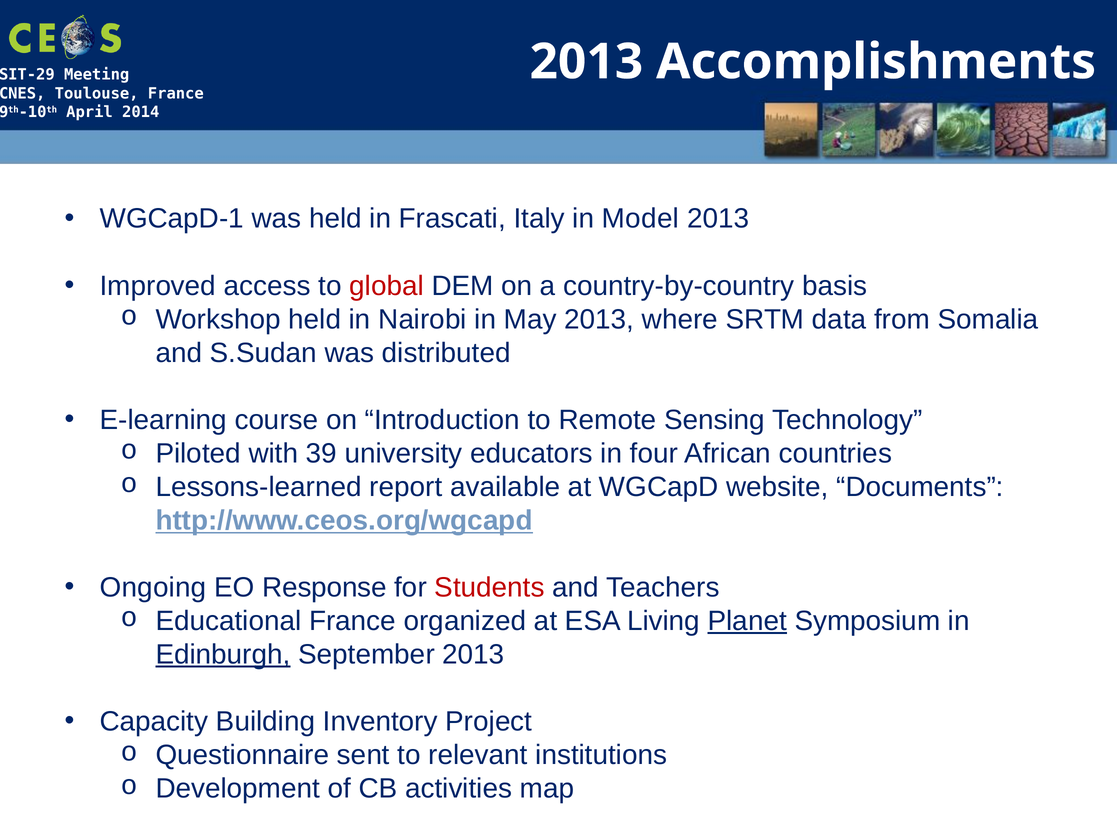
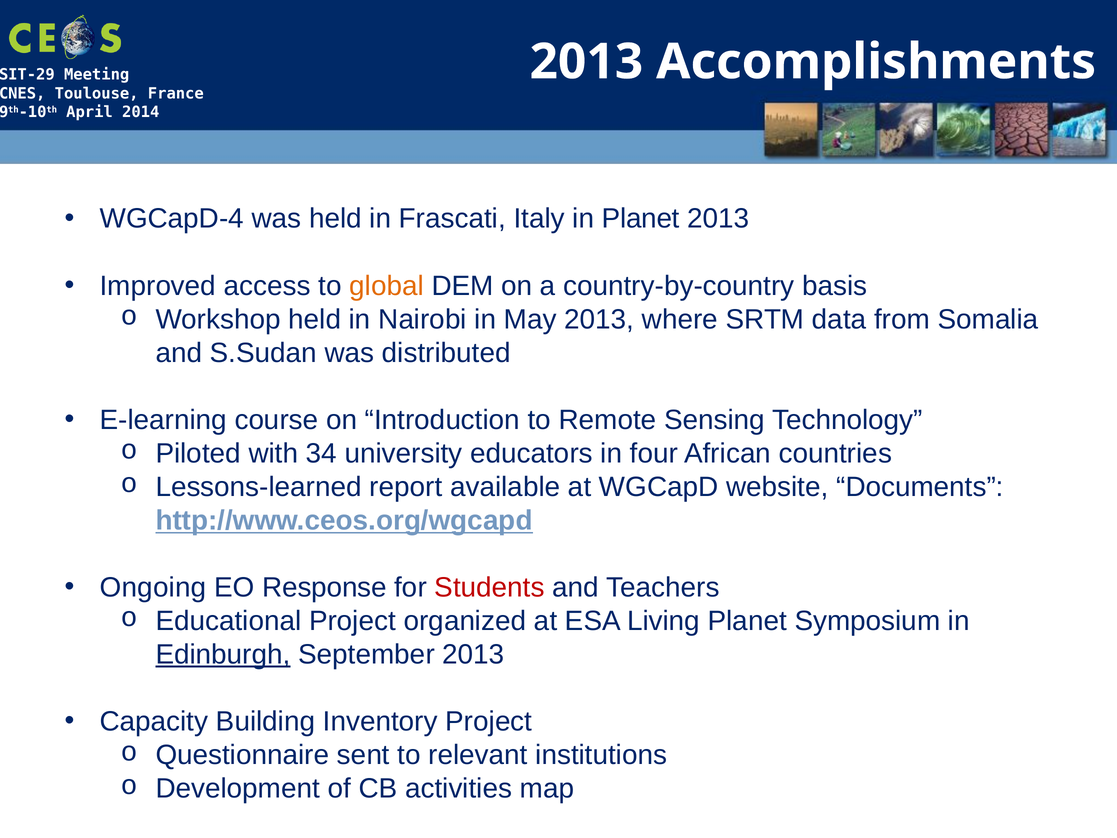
WGCapD-1: WGCapD-1 -> WGCapD-4 (172, 219)
in Model: Model -> Planet (641, 219)
global colour: red -> orange (387, 286)
39: 39 -> 34 (321, 453)
Educational France: France -> Project (352, 621)
Planet underline: present -> none (747, 621)
